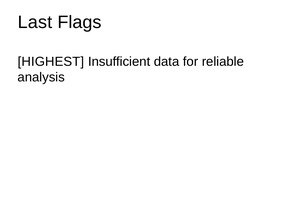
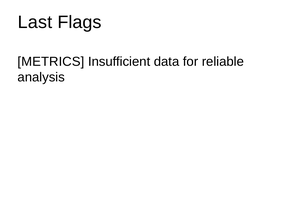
HIGHEST: HIGHEST -> METRICS (51, 62)
